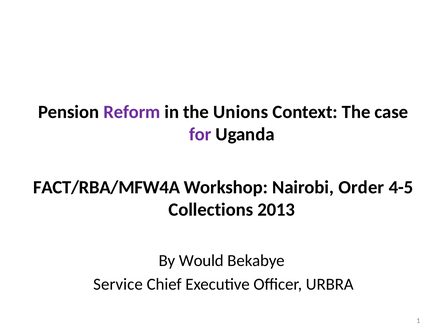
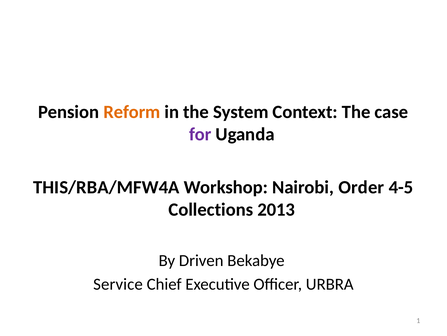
Reform colour: purple -> orange (132, 112)
Unions: Unions -> System (241, 112)
FACT/RBA/MFW4A: FACT/RBA/MFW4A -> THIS/RBA/MFW4A (106, 187)
Would: Would -> Driven (201, 260)
